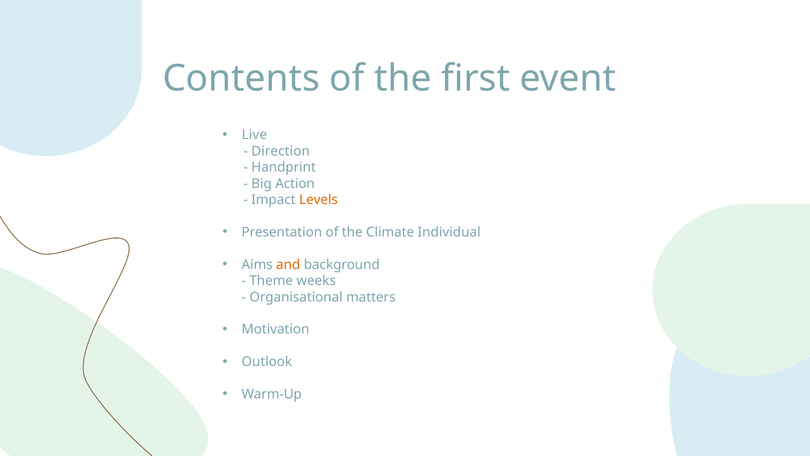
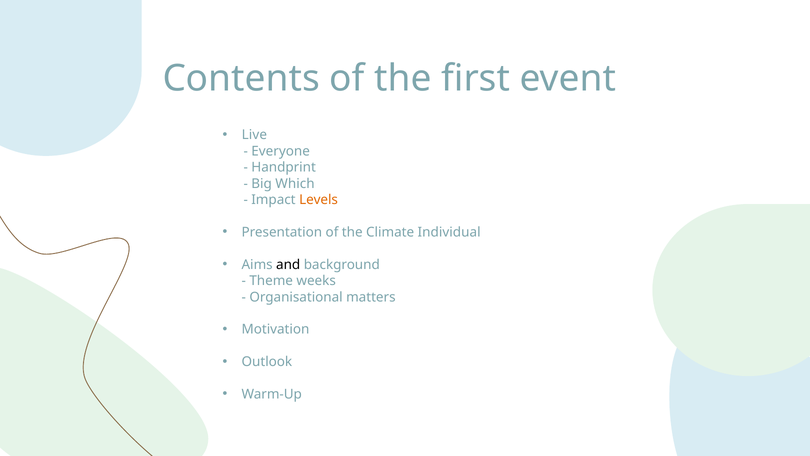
Direction: Direction -> Everyone (281, 151)
Action: Action -> Which (295, 183)
and colour: orange -> black (288, 264)
